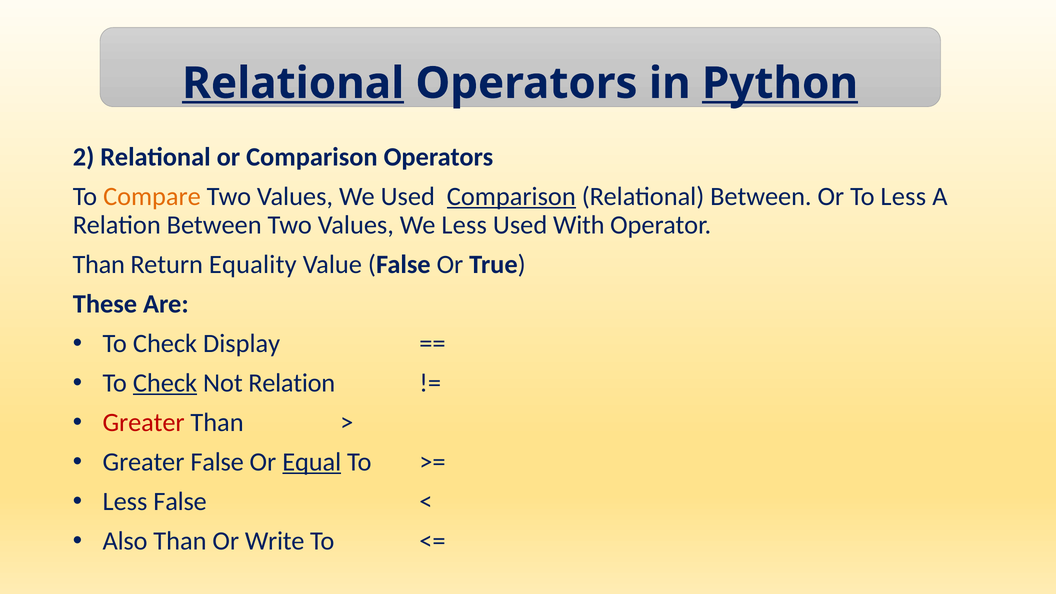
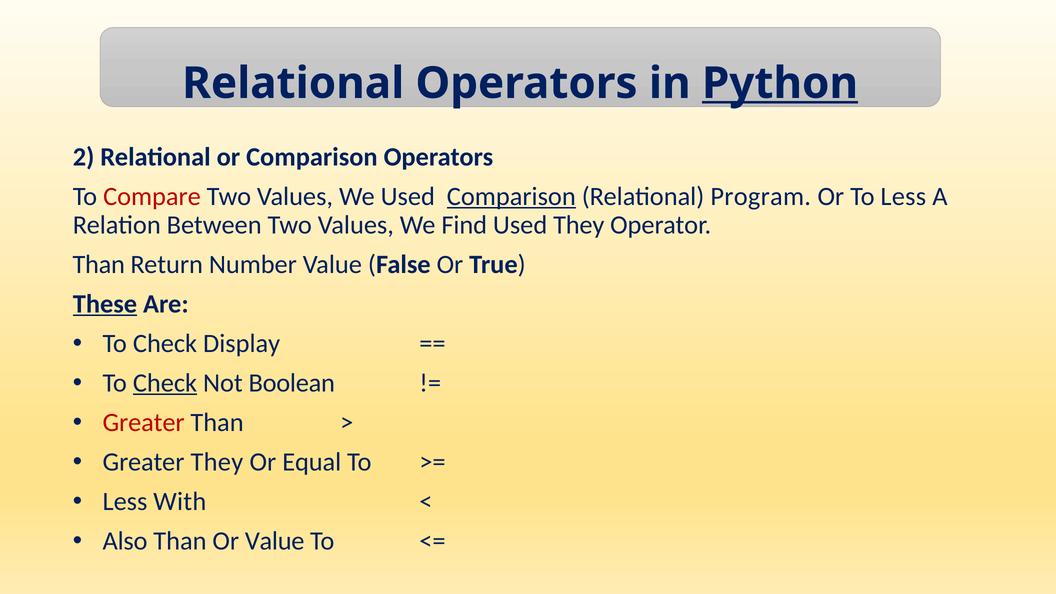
Relational underline: present -> none (293, 83)
Compare colour: orange -> red (152, 196)
Relational Between: Between -> Program (761, 196)
We Less: Less -> Find (464, 225)
Used With: With -> They (579, 225)
Equality: Equality -> Number (253, 264)
These underline: none -> present (105, 304)
Not Relation: Relation -> Boolean (292, 383)
Greater False: False -> They (217, 462)
Equal underline: present -> none (312, 462)
Less False: False -> With (180, 501)
Or Write: Write -> Value (275, 541)
